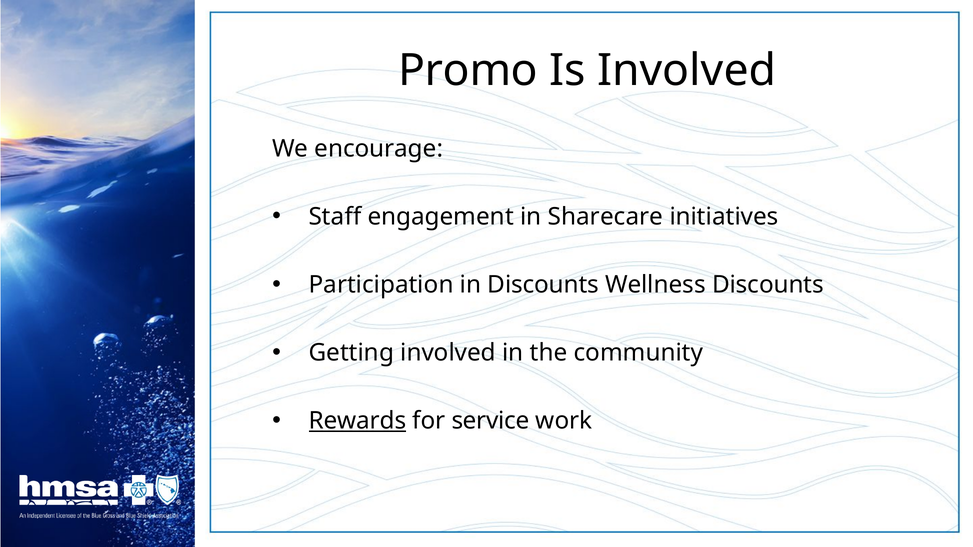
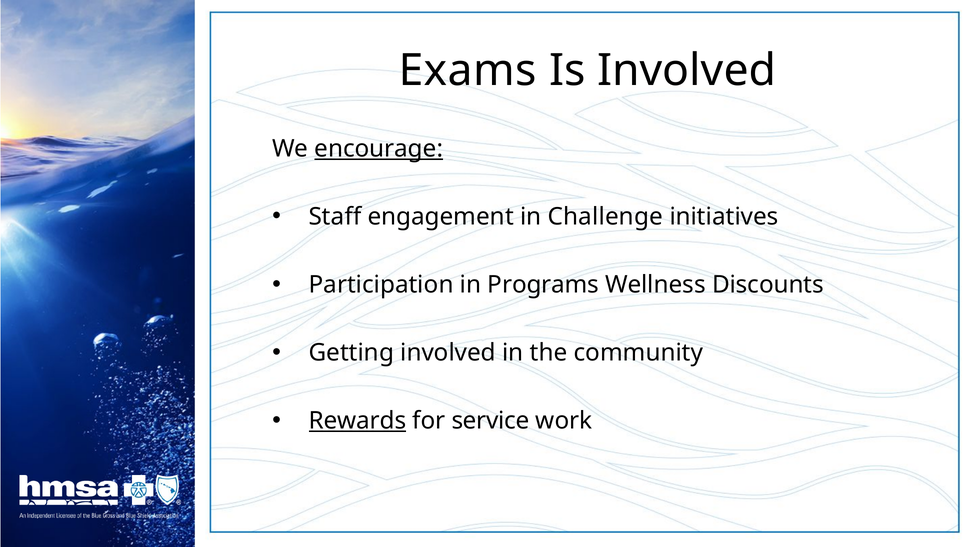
Promo: Promo -> Exams (468, 71)
encourage underline: none -> present (379, 149)
Sharecare: Sharecare -> Challenge (605, 217)
in Discounts: Discounts -> Programs (543, 285)
